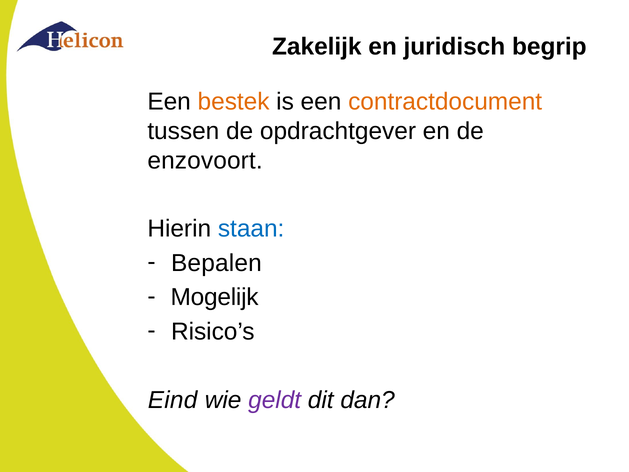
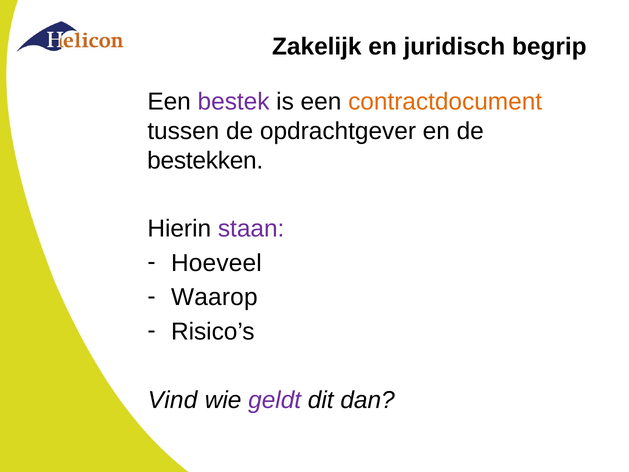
bestek colour: orange -> purple (234, 102)
enzovoort: enzovoort -> bestekken (205, 160)
staan colour: blue -> purple (251, 229)
Bepalen: Bepalen -> Hoeveel (216, 263)
Mogelijk: Mogelijk -> Waarop (214, 297)
Eind: Eind -> Vind (173, 400)
